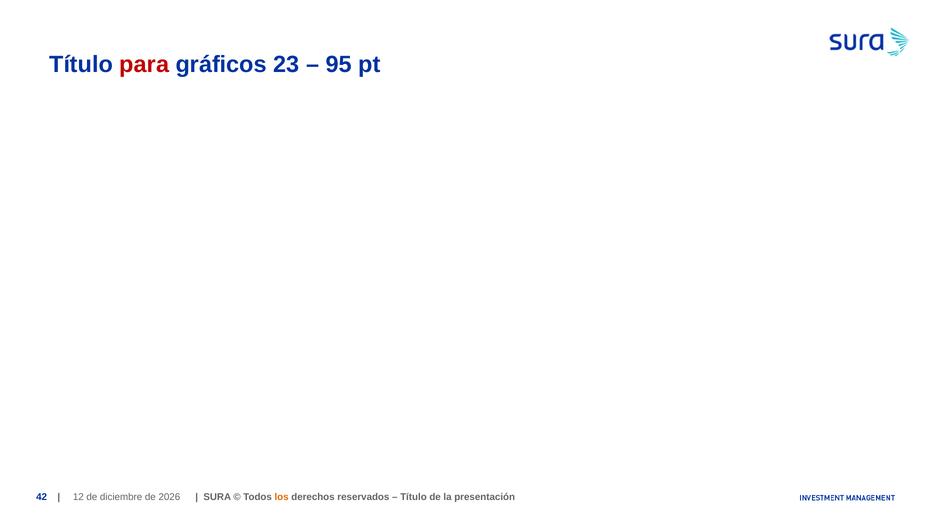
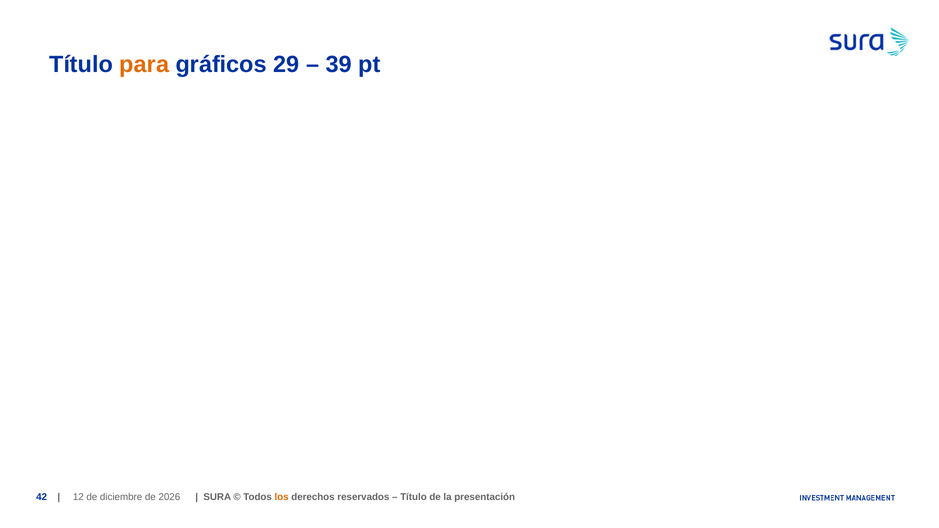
para colour: red -> orange (144, 64)
23: 23 -> 29 (286, 64)
95: 95 -> 39 (339, 64)
